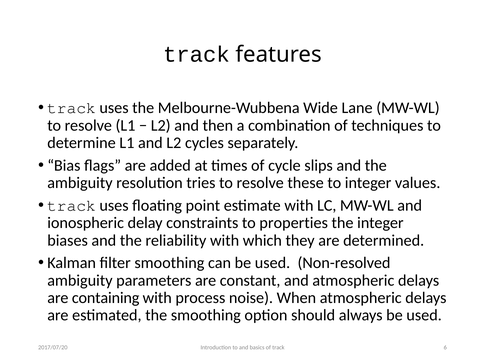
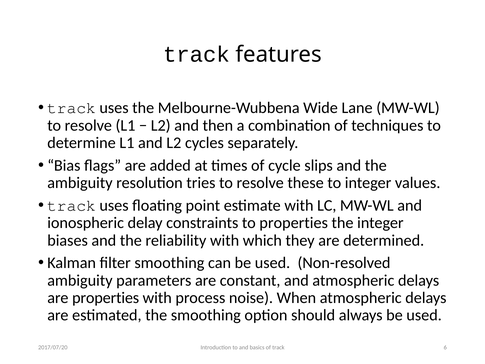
are containing: containing -> properties (106, 298)
